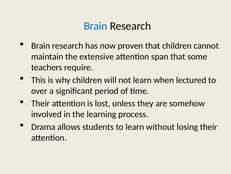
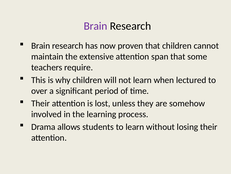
Brain colour: blue -> purple (96, 26)
